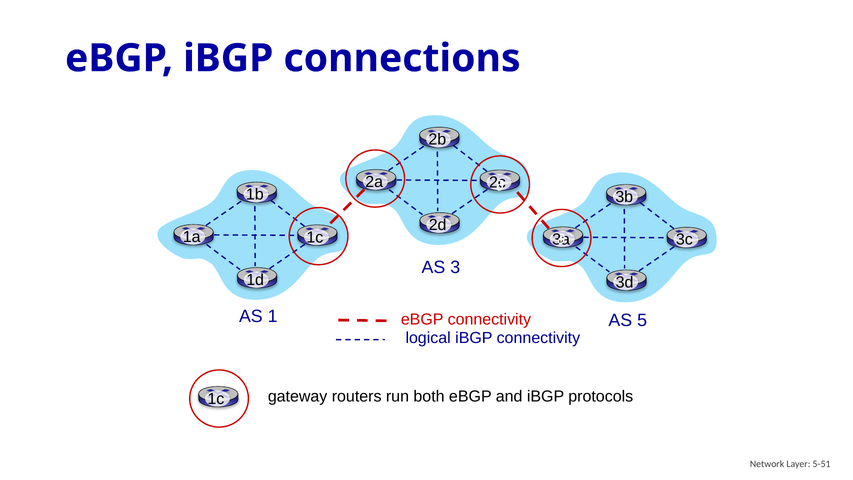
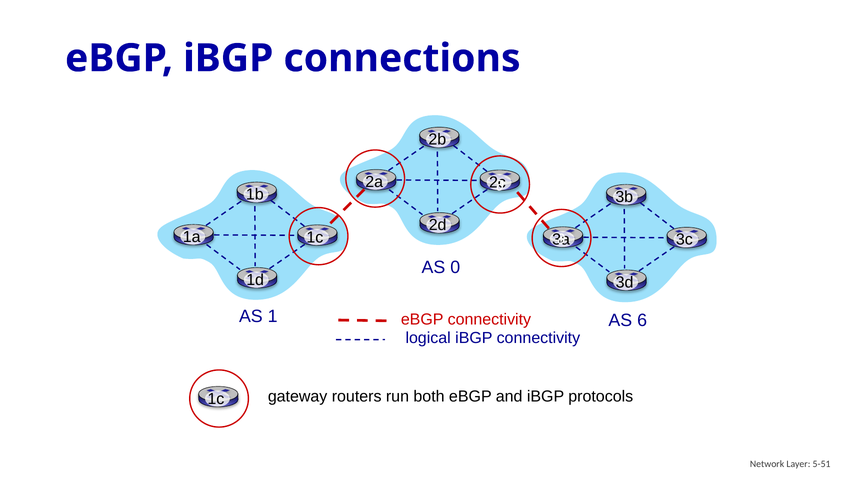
3: 3 -> 0 (455, 267)
5: 5 -> 6 (642, 320)
